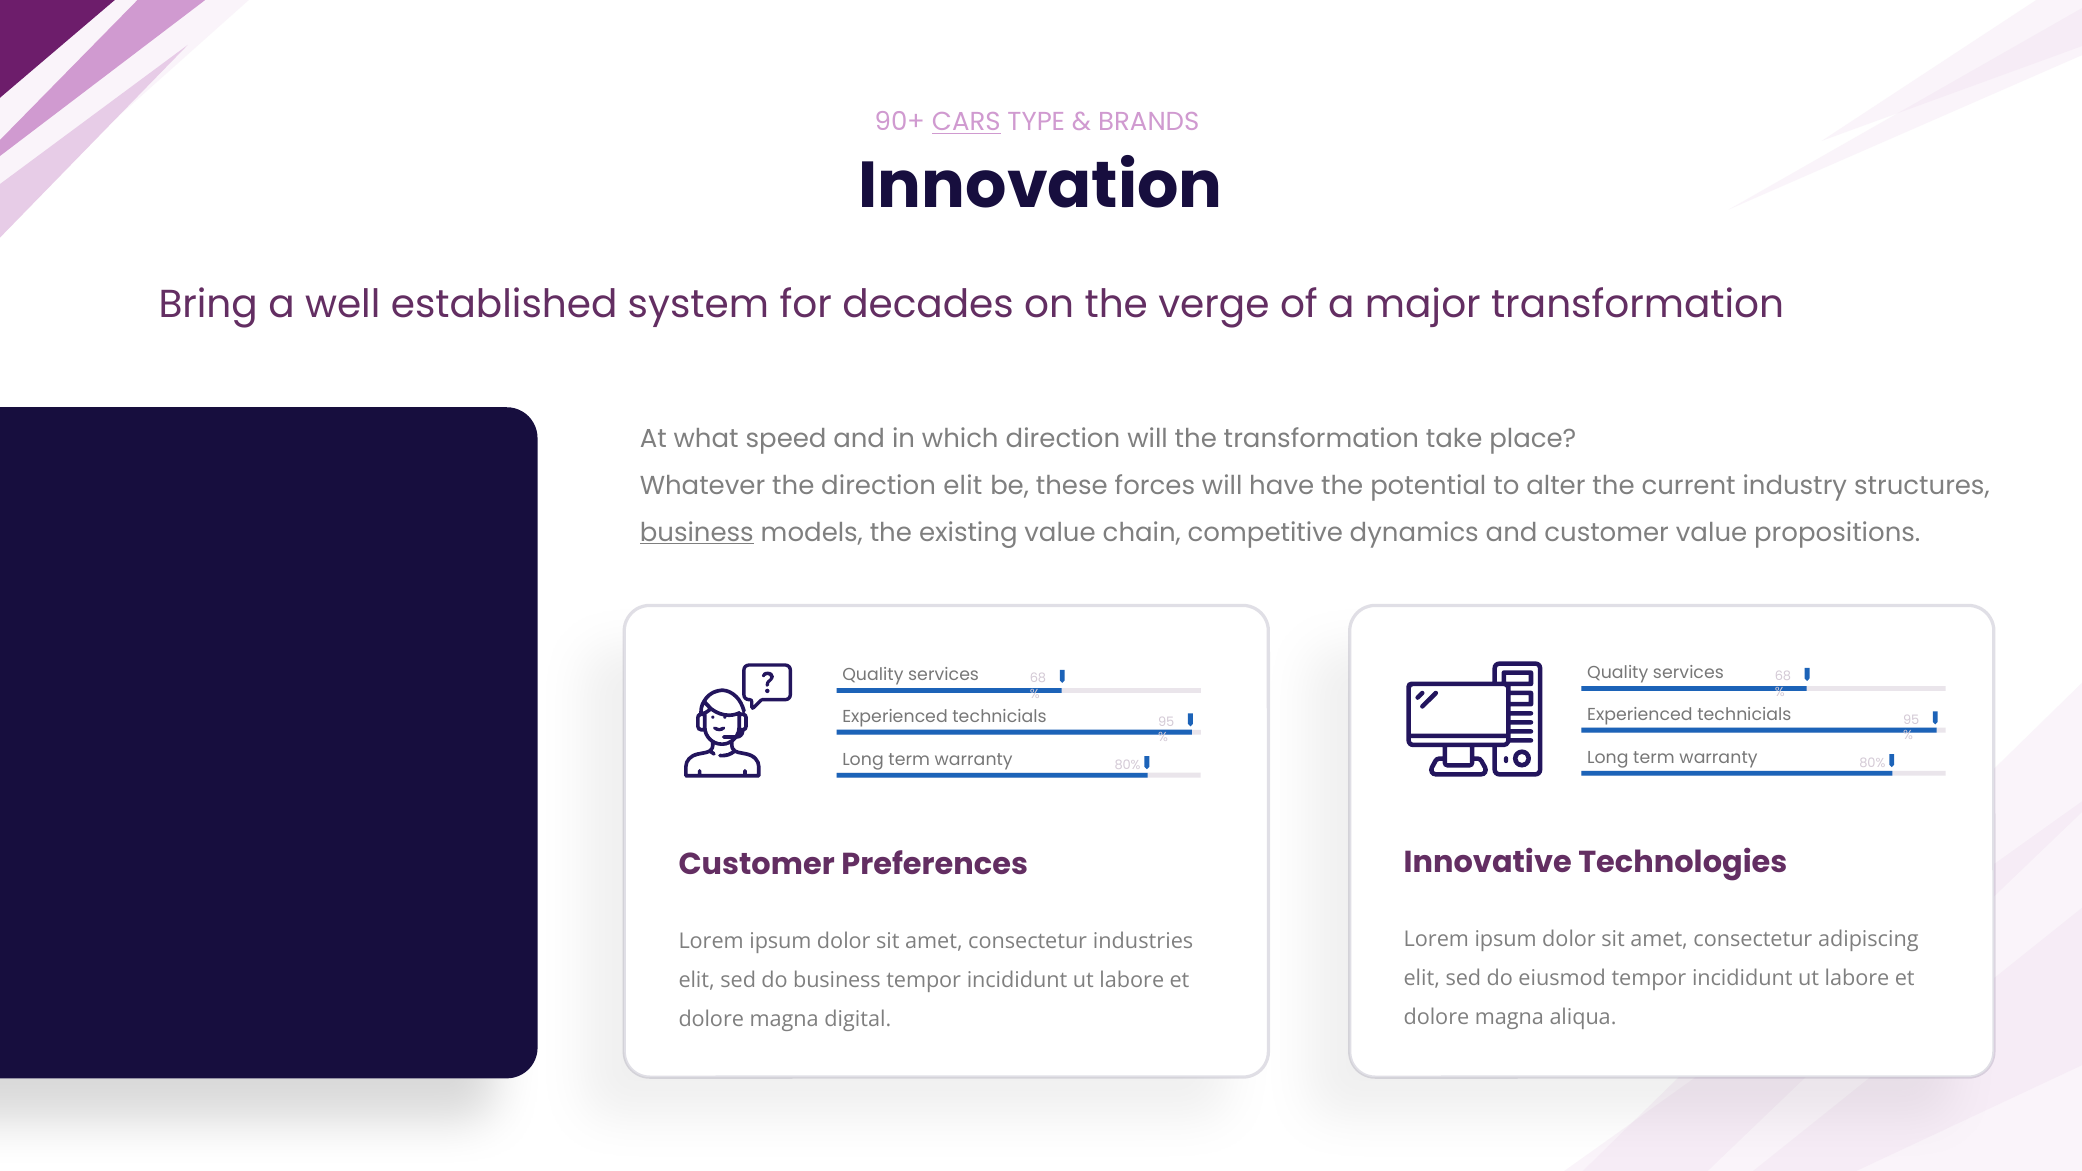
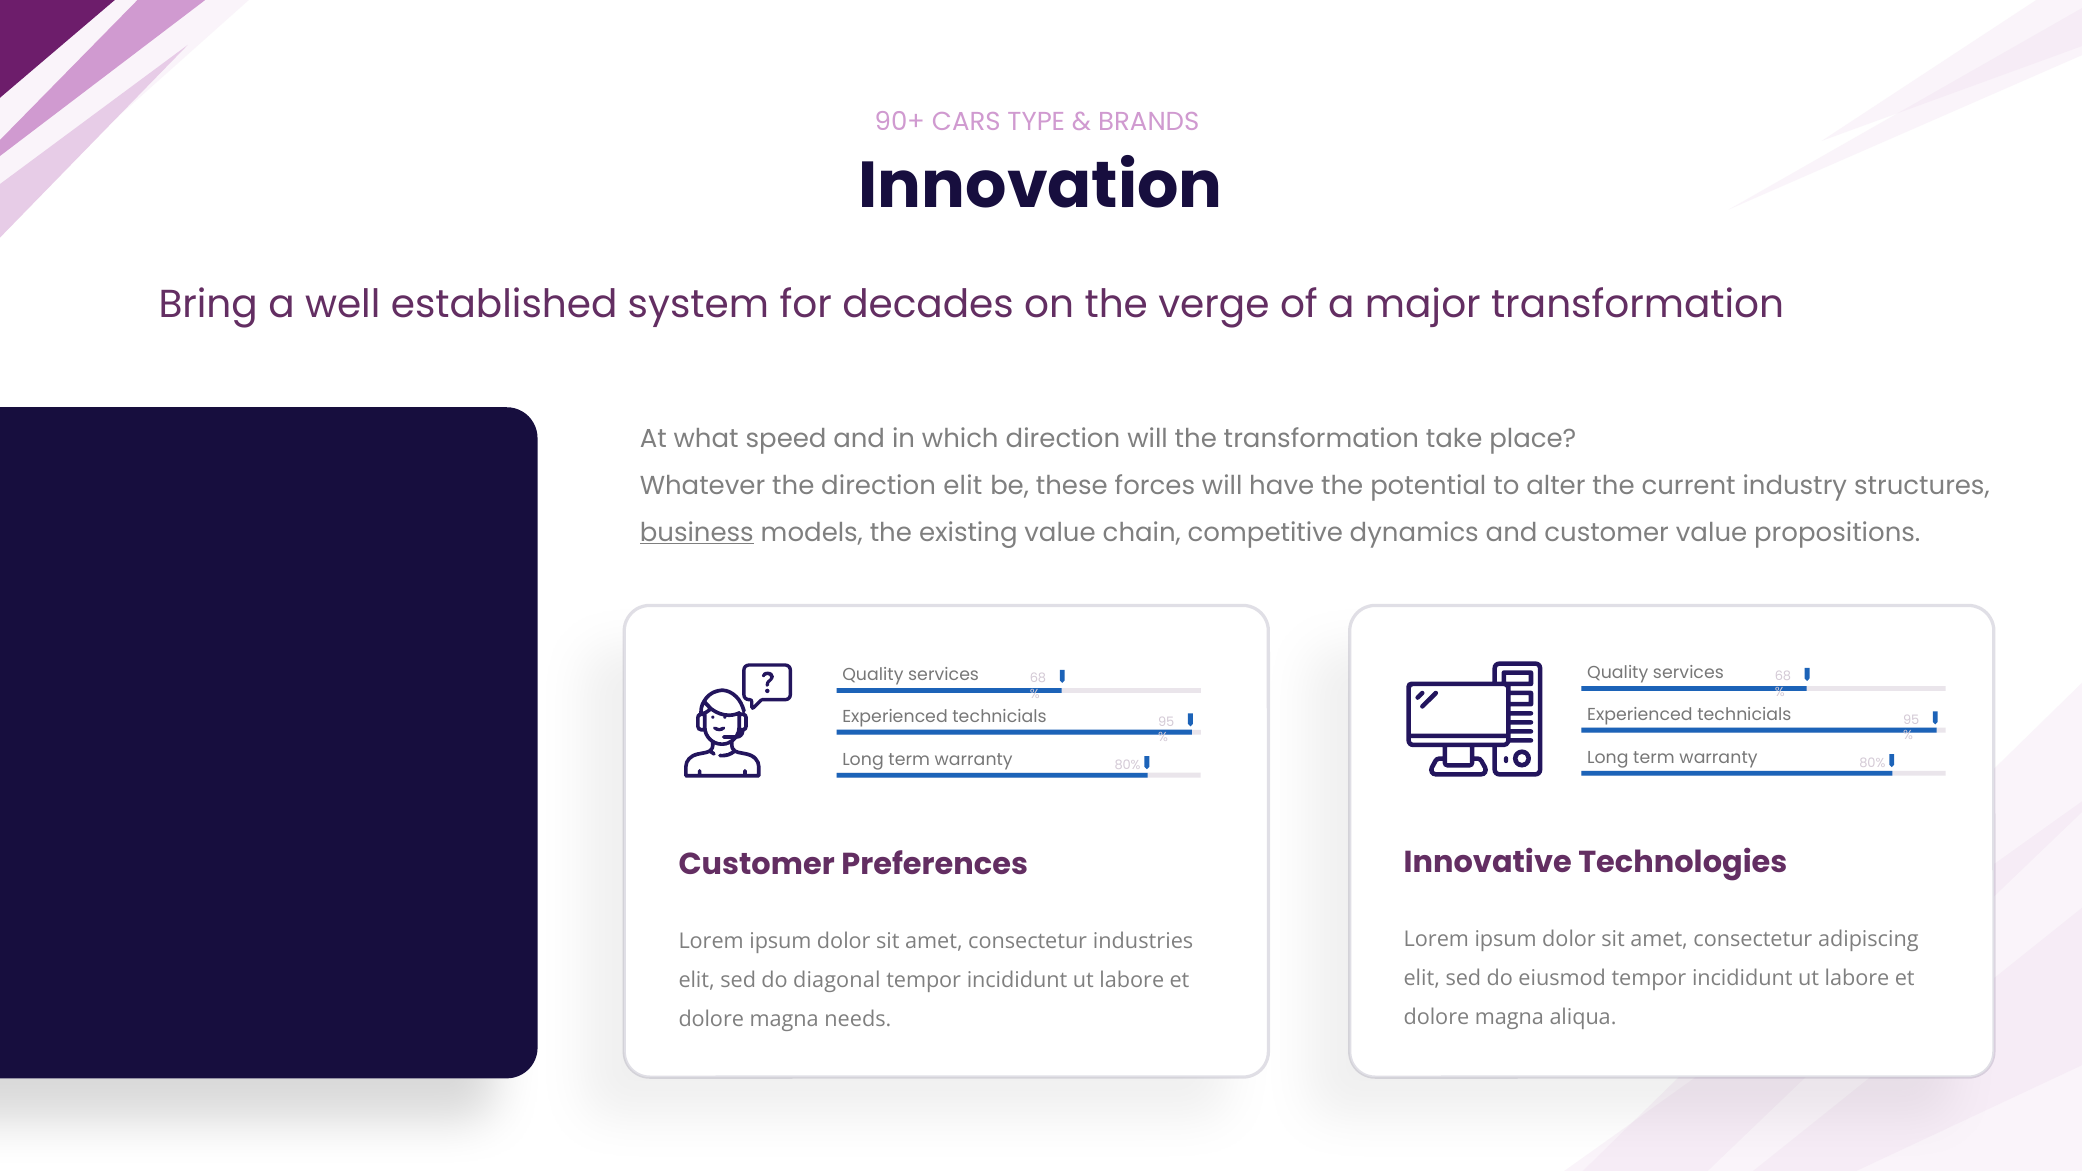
CARS underline: present -> none (966, 122)
do business: business -> diagonal (837, 980)
digital: digital -> needs (858, 1019)
